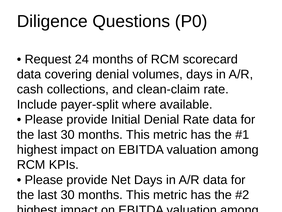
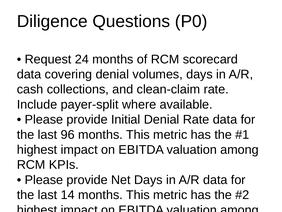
30: 30 -> 96 (68, 134)
30: 30 -> 14 (68, 195)
